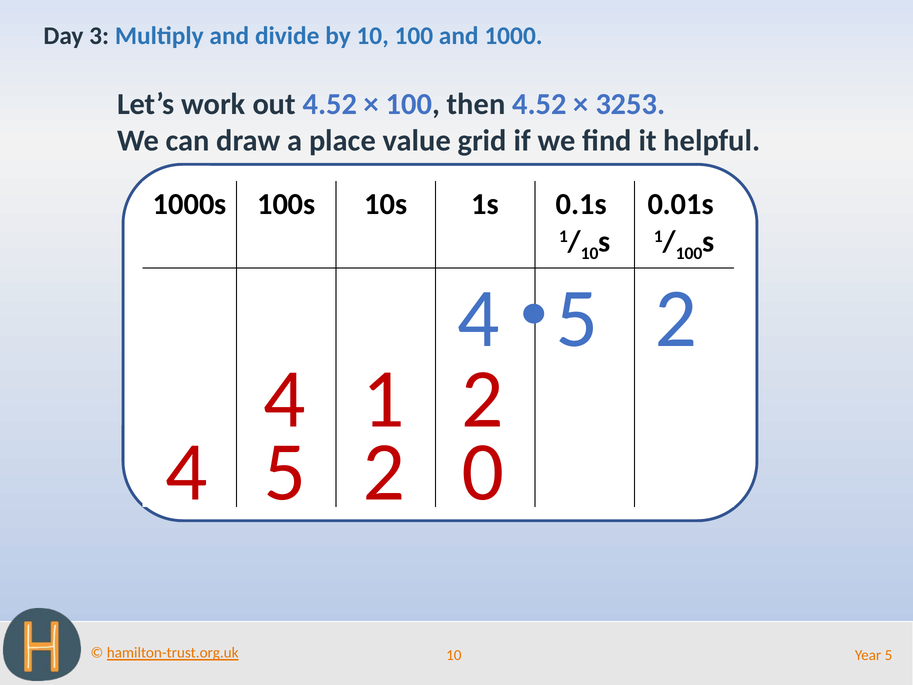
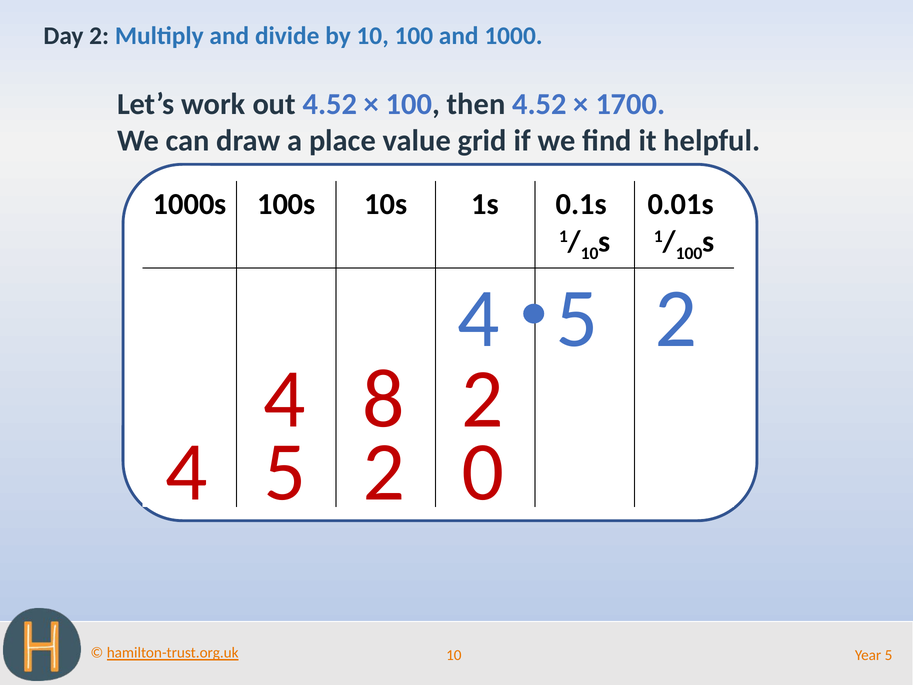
Day 3: 3 -> 2 (99, 36)
3253: 3253 -> 1700 (630, 104)
1: 1 -> 8 (383, 399)
